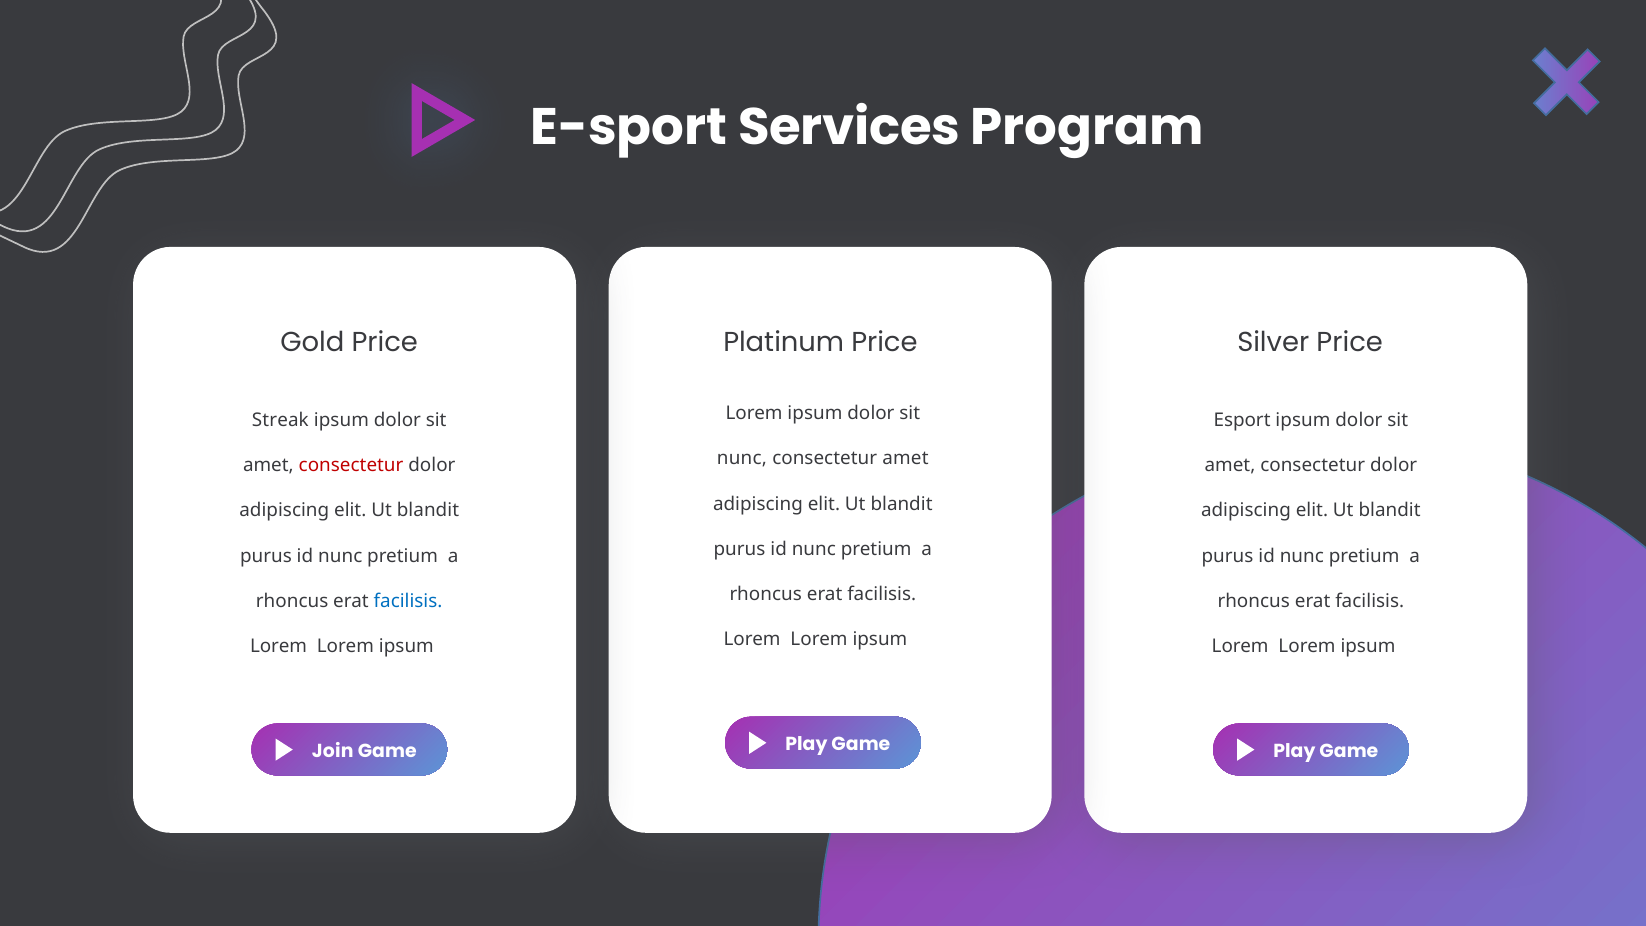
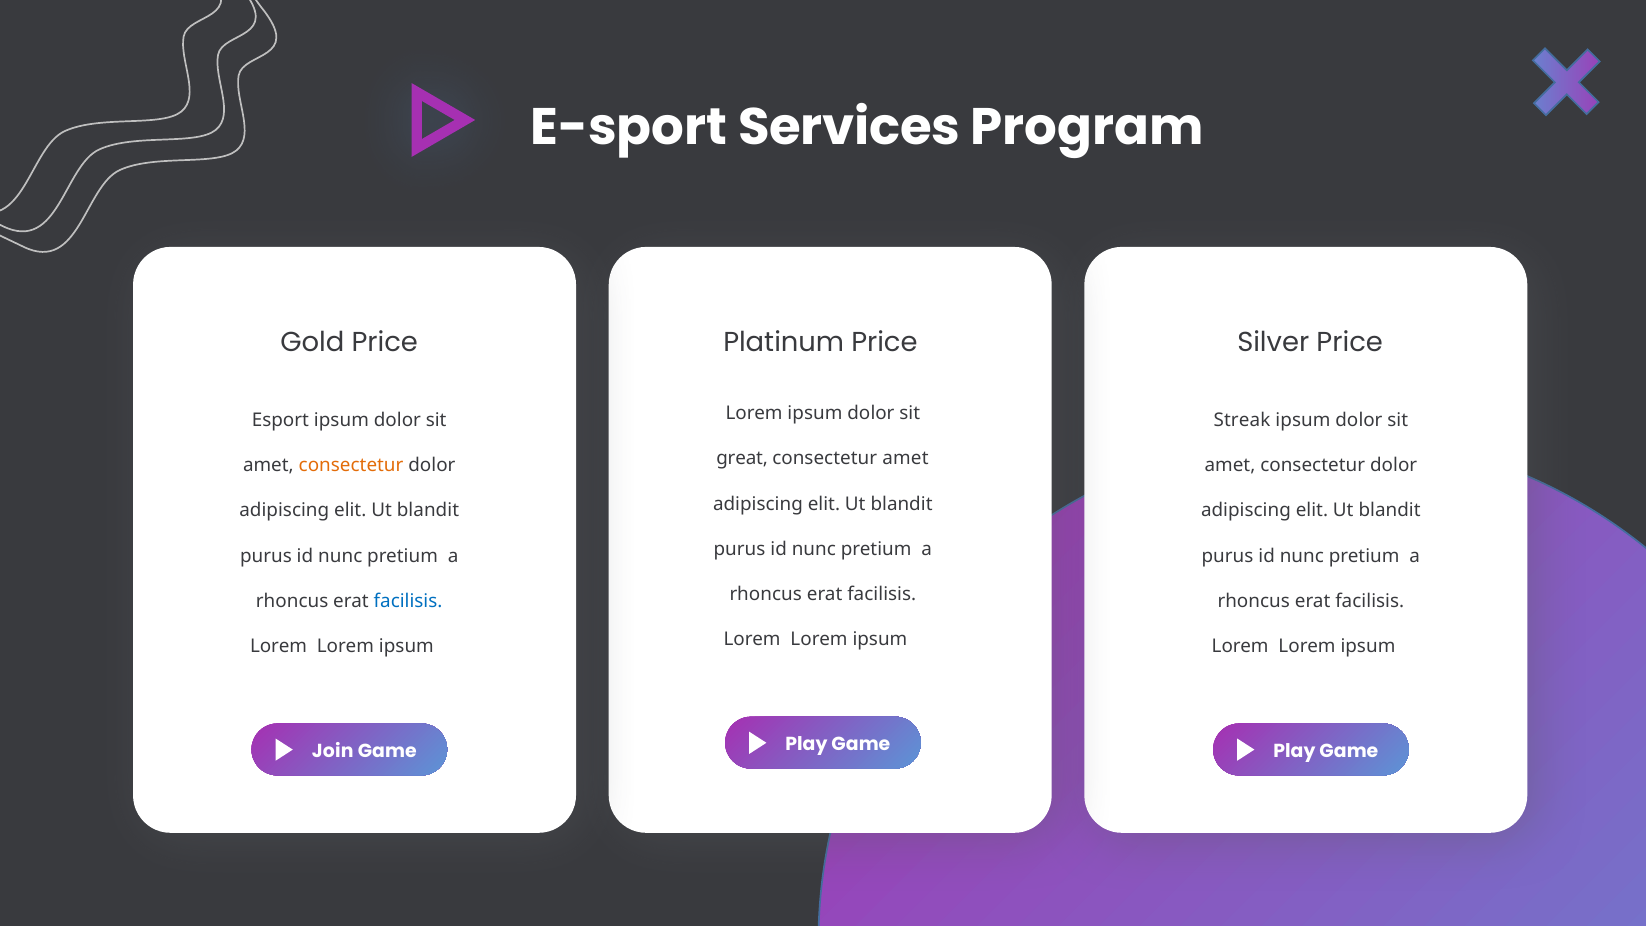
Streak: Streak -> Esport (280, 420)
Esport: Esport -> Streak (1242, 420)
nunc: nunc -> great (742, 458)
consectetur colour: red -> orange (351, 465)
